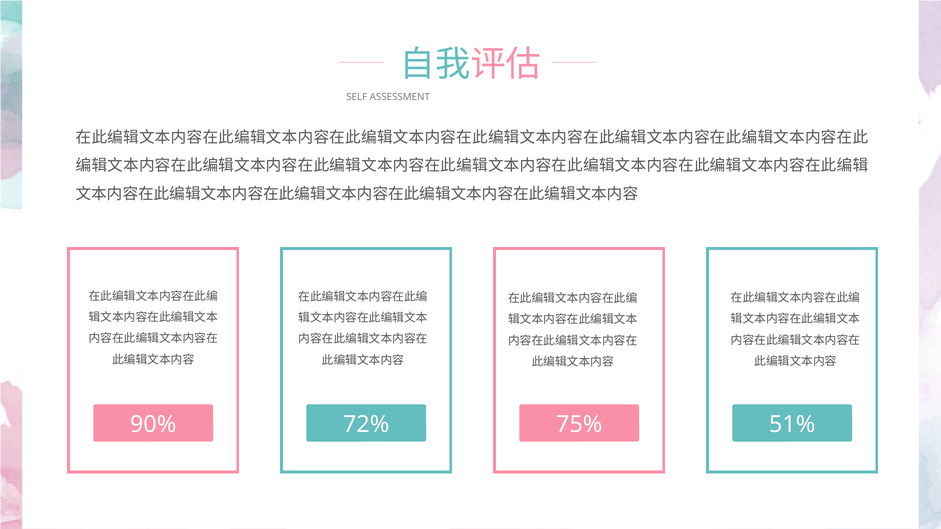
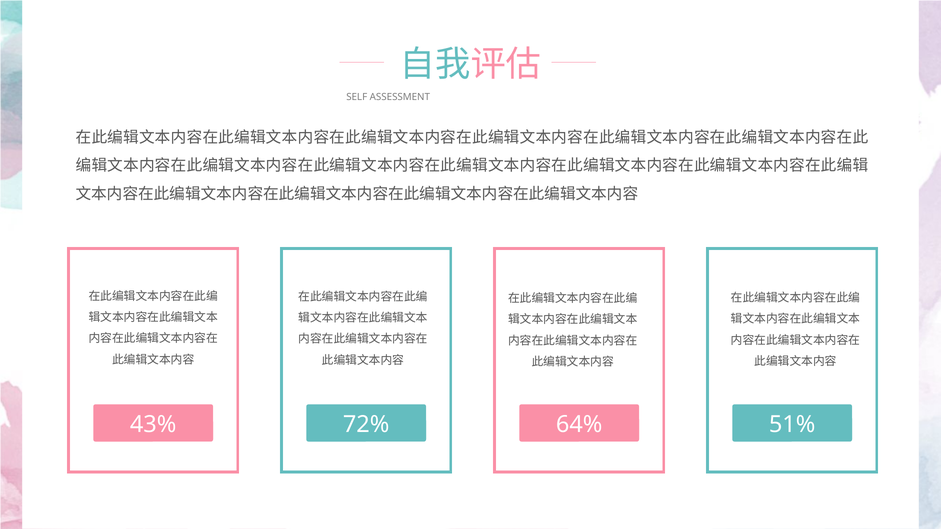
90%: 90% -> 43% (153, 425)
75%: 75% -> 64% (579, 425)
